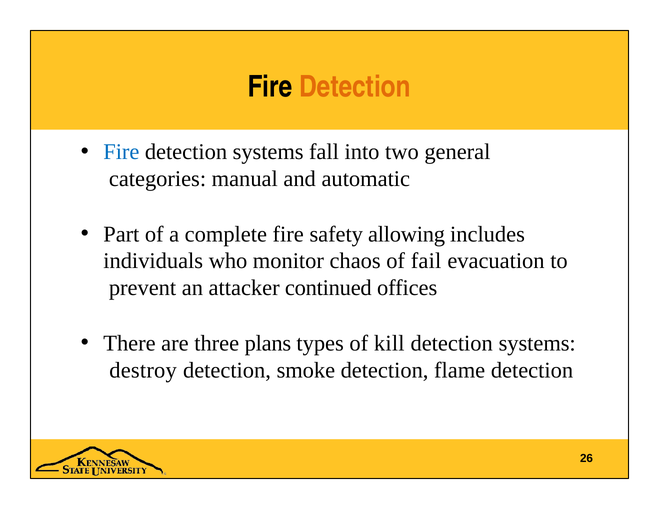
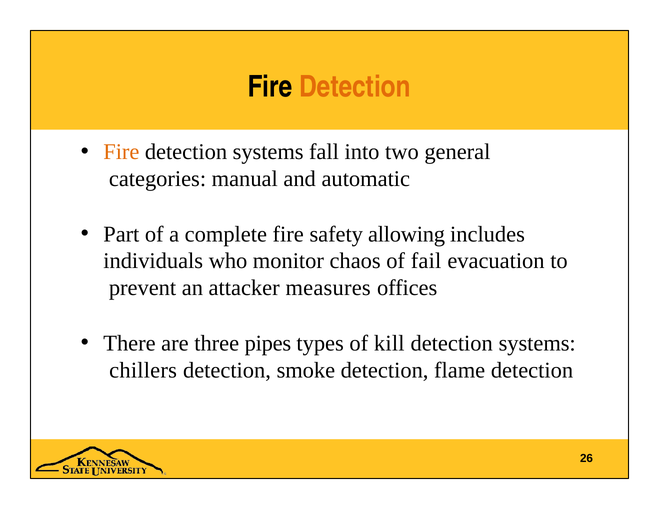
Fire colour: blue -> orange (121, 152)
continued: continued -> measures (328, 288)
plans: plans -> pipes (268, 343)
destroy: destroy -> chillers (143, 370)
